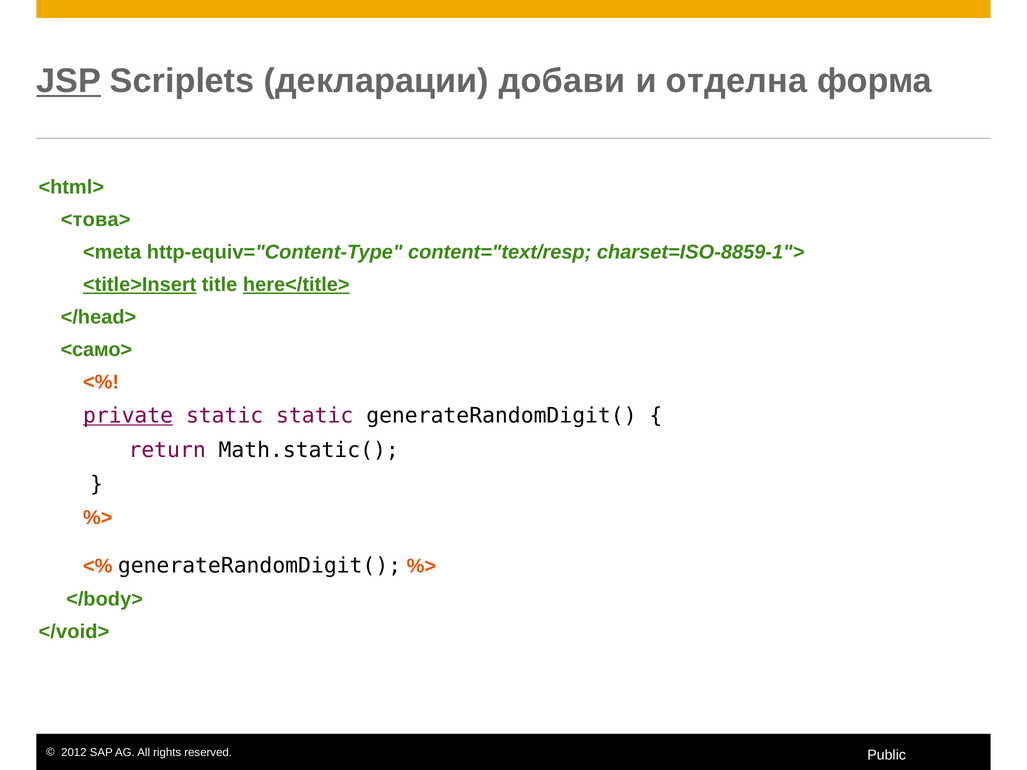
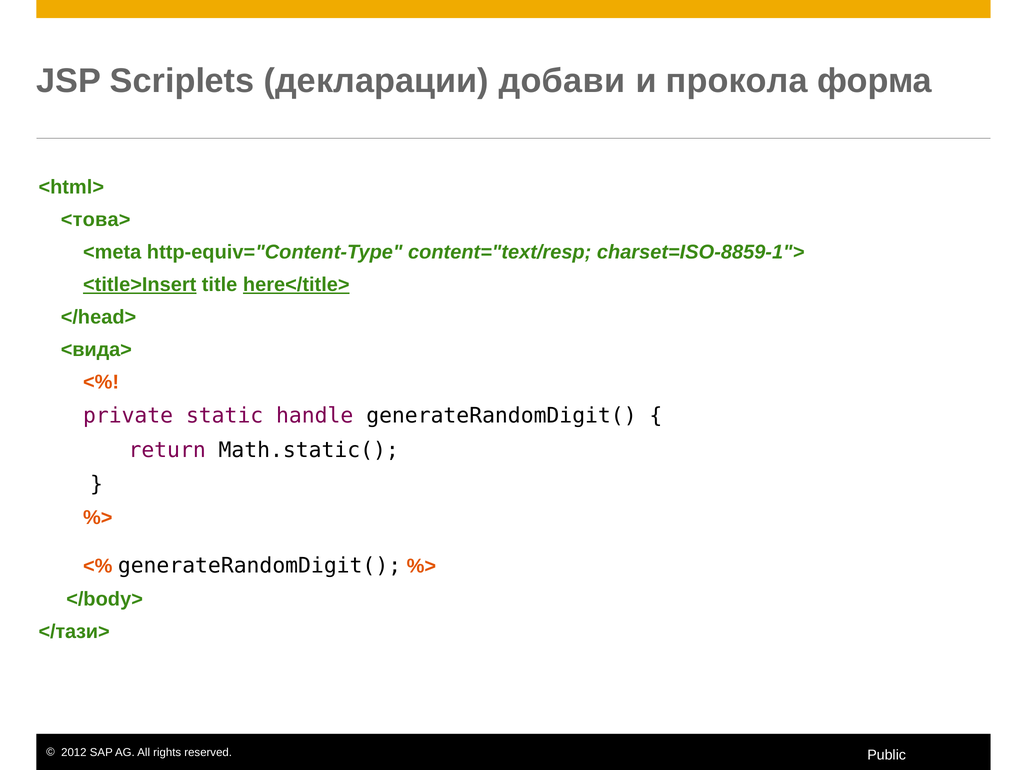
JSP underline: present -> none (69, 81)
отделна: отделна -> прокола (737, 81)
<само>: <само> -> <вида> (96, 350)
private underline: present -> none (128, 416)
static static: static -> handle (315, 416)
</void>: </void> -> </тази> (74, 632)
